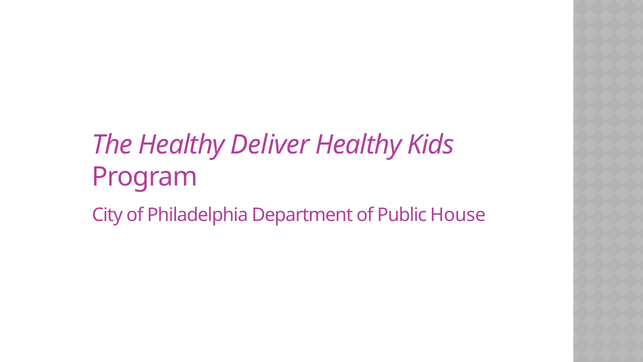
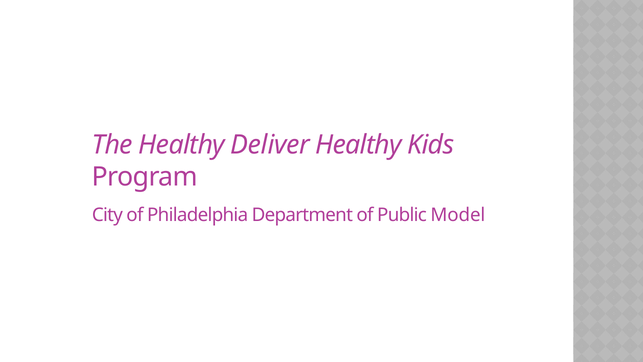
House: House -> Model (458, 215)
